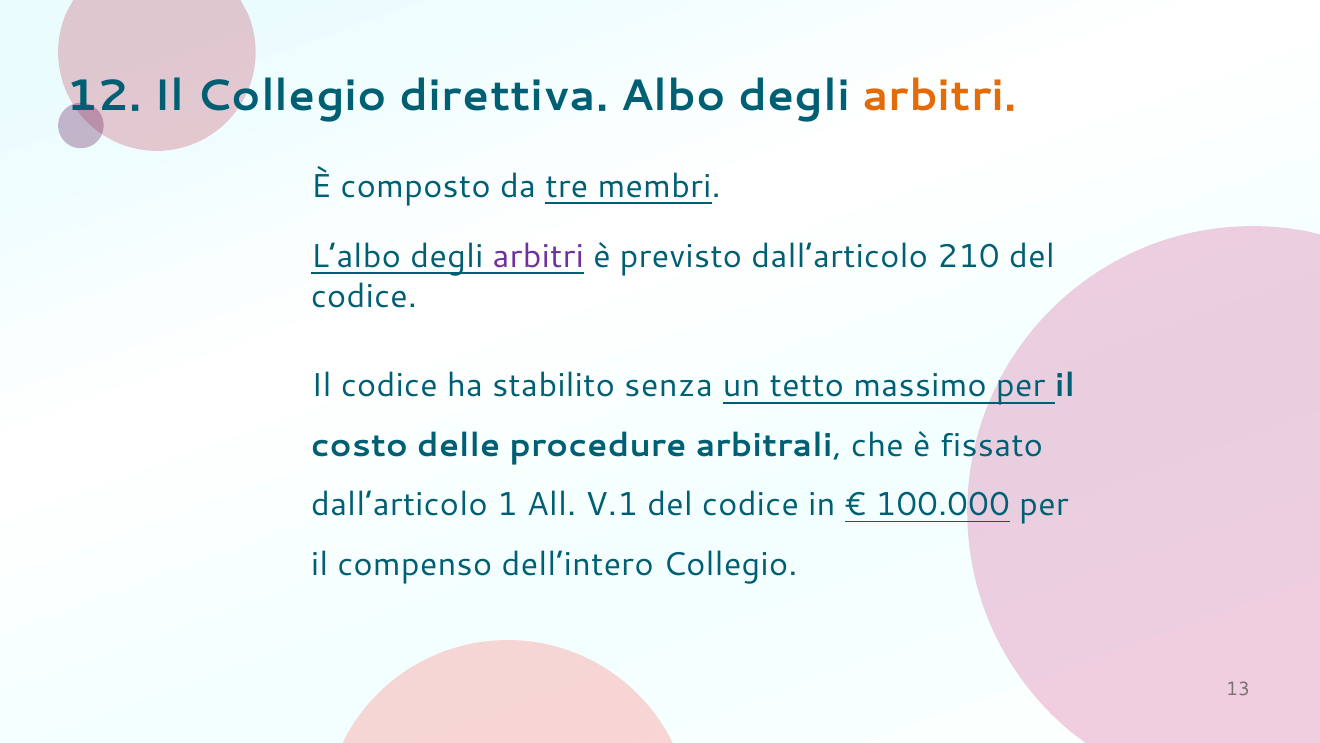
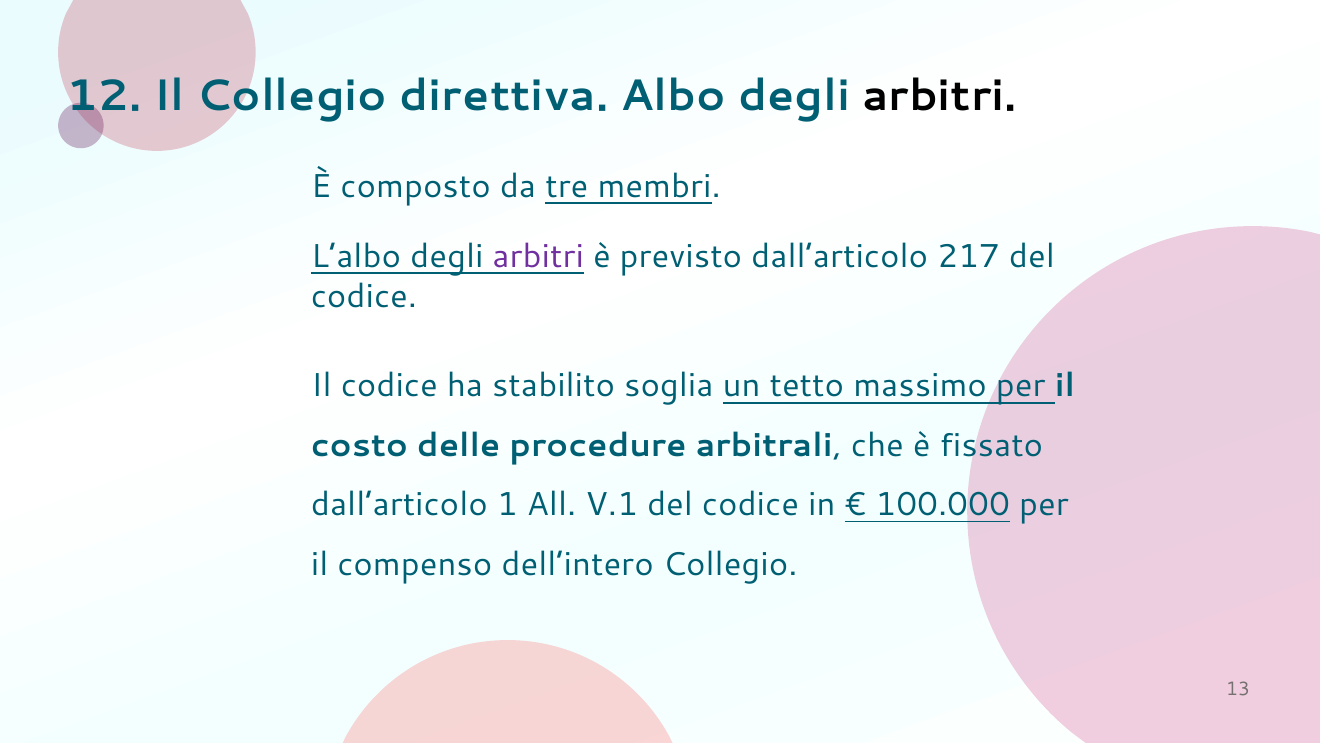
arbitri colour: orange -> black (939, 96)
210: 210 -> 217 (969, 256)
senza: senza -> soglia (669, 386)
